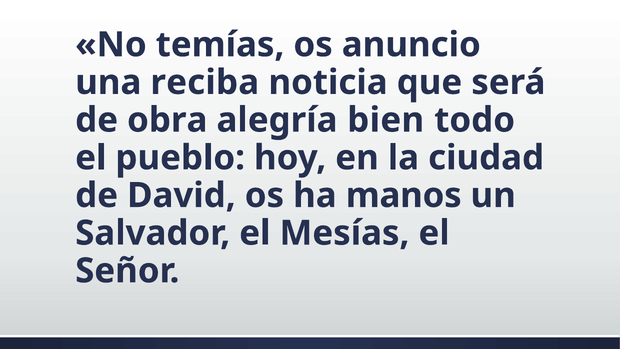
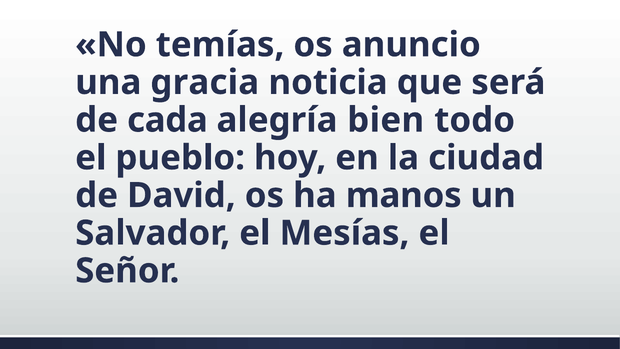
reciba: reciba -> gracia (205, 82)
obra: obra -> cada (167, 120)
